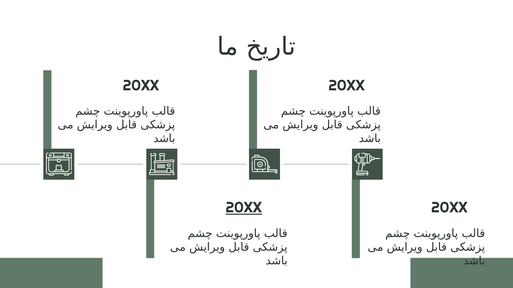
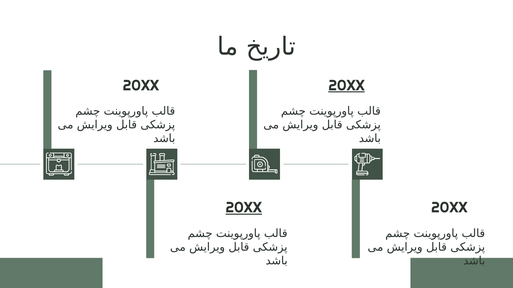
20XX underline: none -> present (347, 86)
